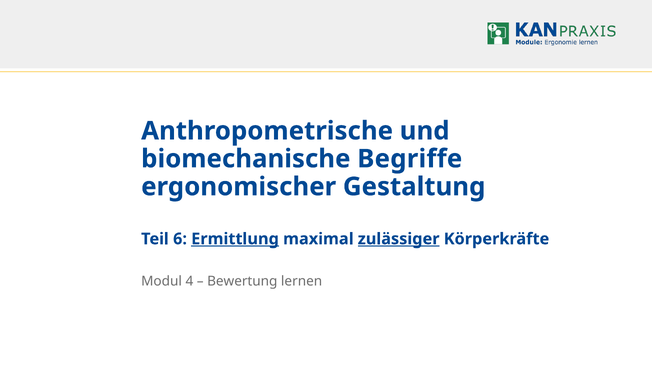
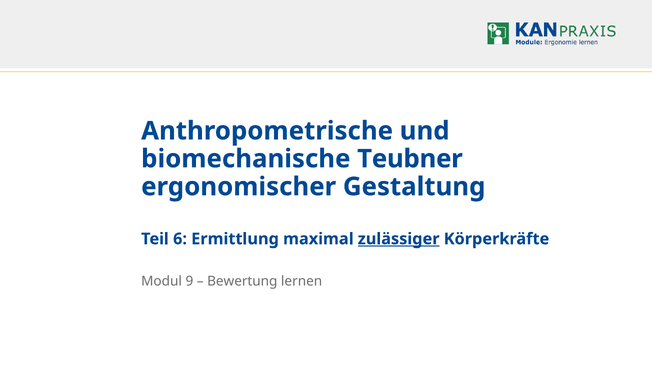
Begriffe: Begriffe -> Teubner (410, 159)
Ermittlung underline: present -> none (235, 239)
4: 4 -> 9 (189, 281)
